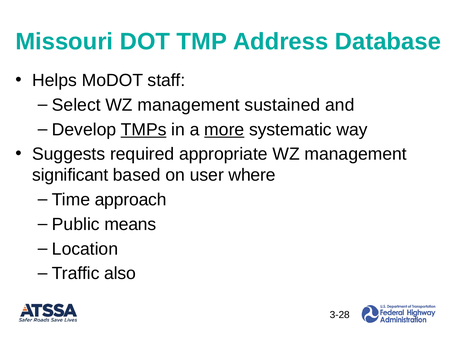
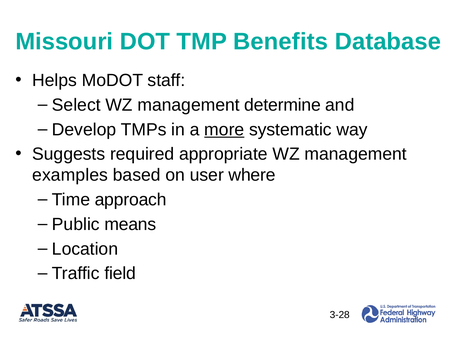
Address: Address -> Benefits (281, 41)
sustained: sustained -> determine (283, 105)
TMPs underline: present -> none (144, 129)
significant: significant -> examples (70, 175)
also: also -> field (120, 273)
